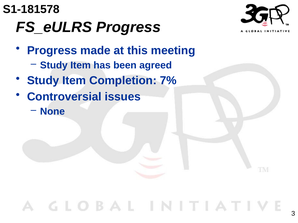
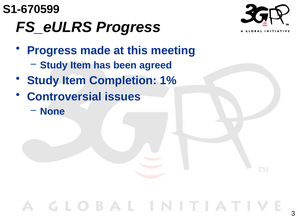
S1-181578: S1-181578 -> S1-670599 (31, 9)
7%: 7% -> 1% (168, 81)
